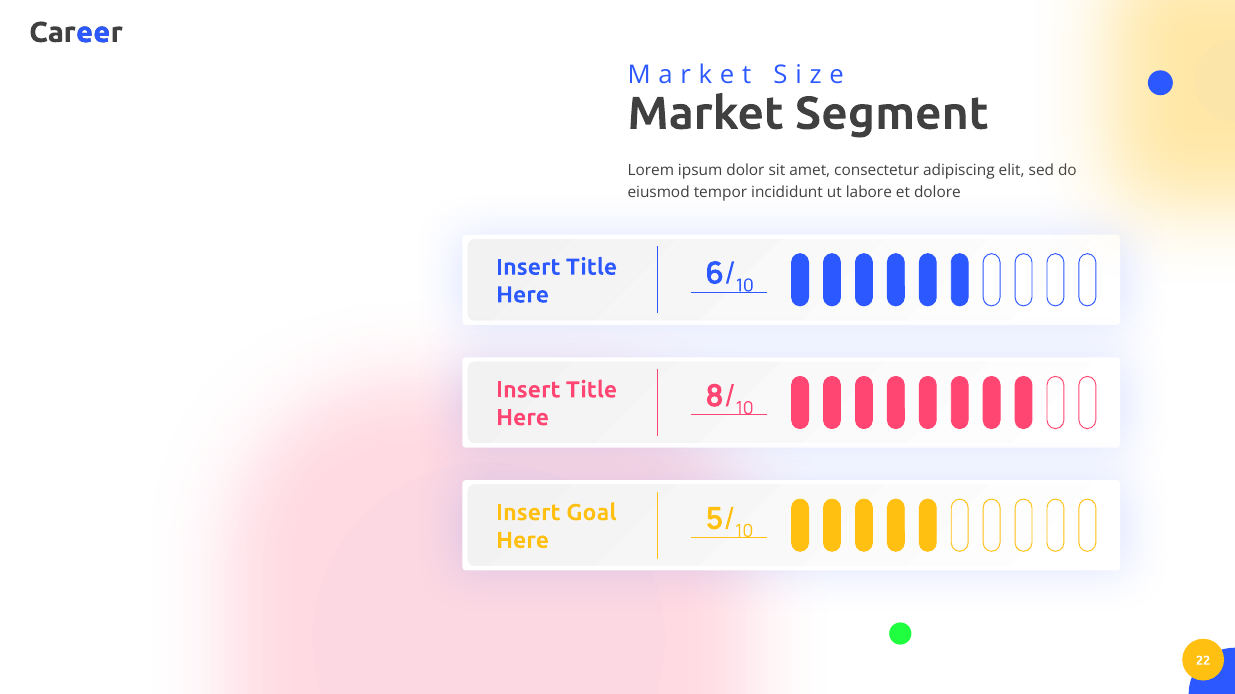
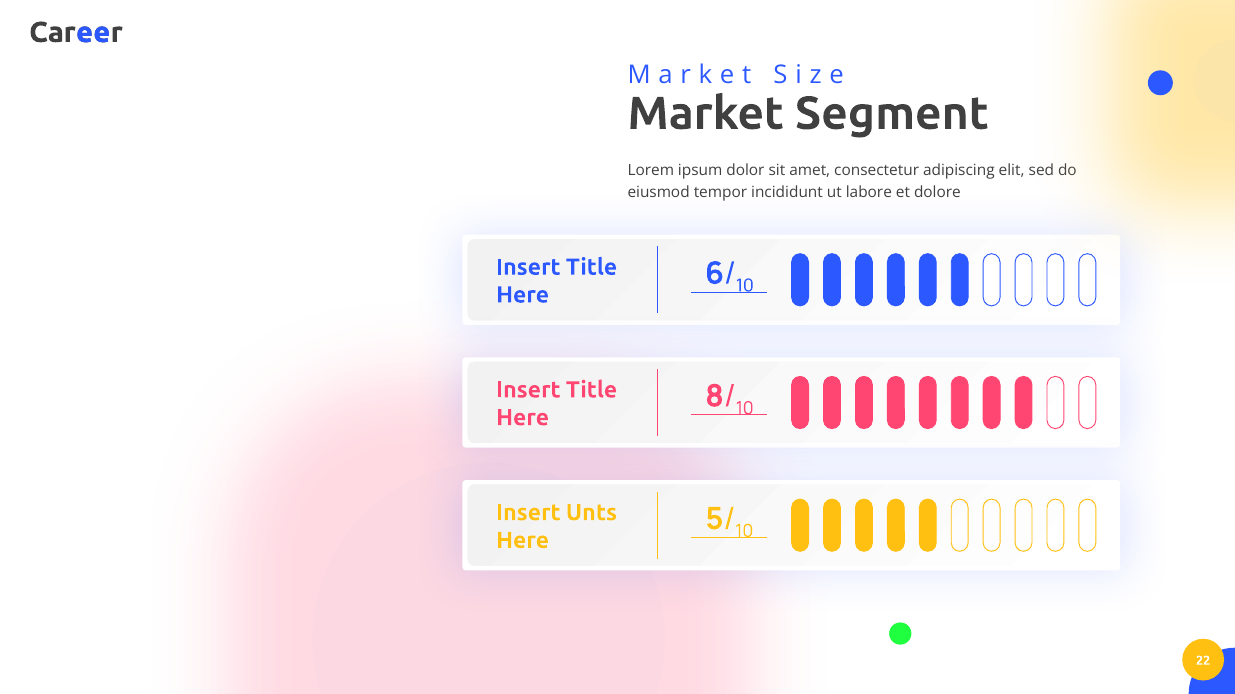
Goal: Goal -> Unts (591, 513)
